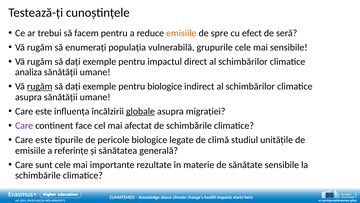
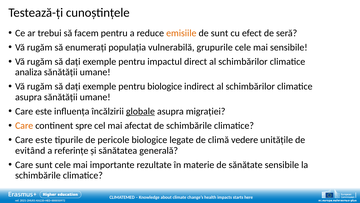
de spre: spre -> sunt (220, 33)
rugăm underline: present -> none (40, 86)
Care colour: purple -> orange (24, 125)
face: face -> spre (84, 125)
studiul: studiul -> vedere (245, 140)
emisiile: emisiile -> evitând (30, 150)
